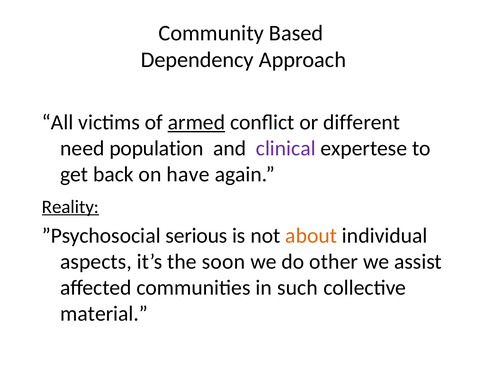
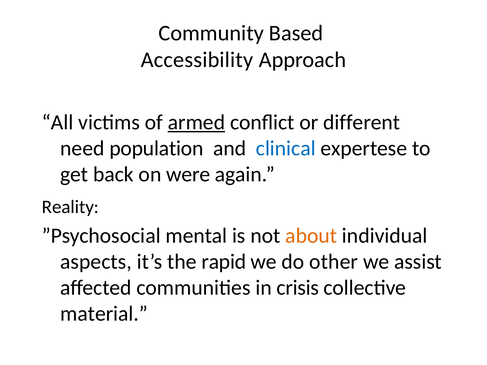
Dependency: Dependency -> Accessibility (197, 60)
clinical colour: purple -> blue (286, 148)
have: have -> were (188, 174)
Reality underline: present -> none (70, 207)
serious: serious -> mental (196, 236)
soon: soon -> rapid (224, 262)
such: such -> crisis (298, 288)
